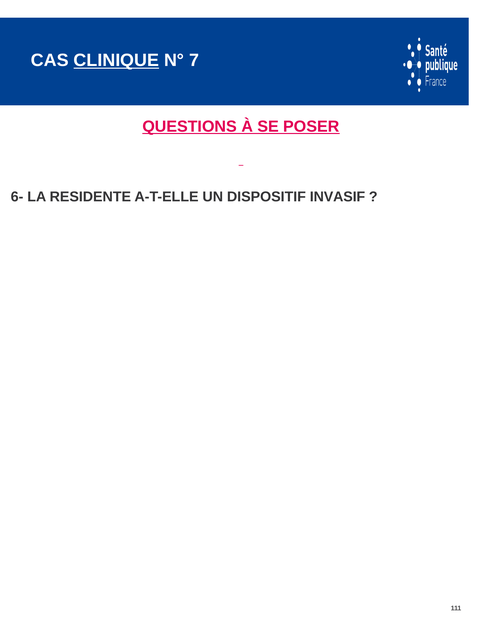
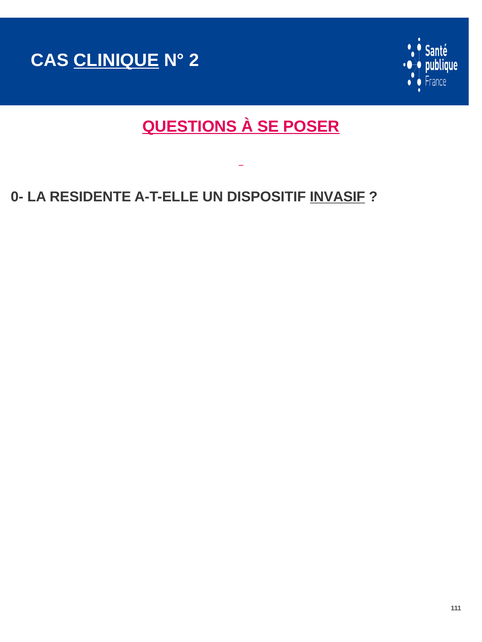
7: 7 -> 2 (194, 60)
6-: 6- -> 0- (17, 197)
INVASIF underline: none -> present (338, 197)
